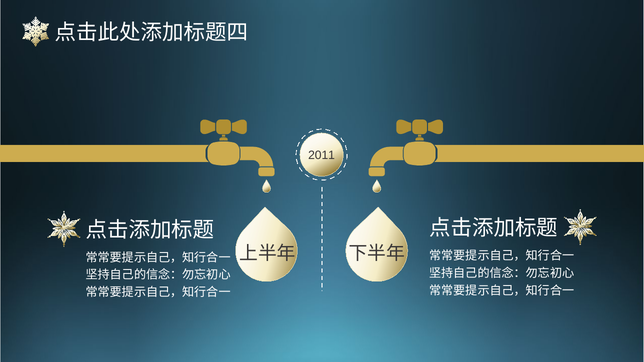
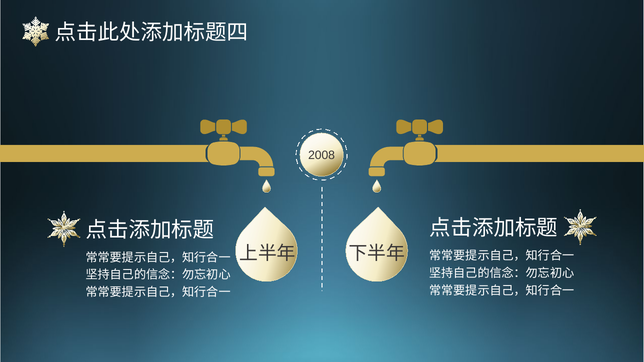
2011: 2011 -> 2008 (322, 155)
